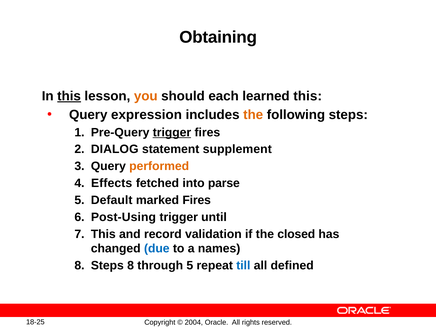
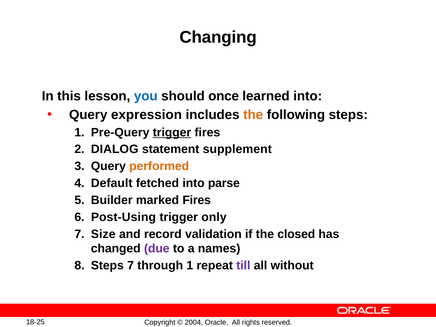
Obtaining: Obtaining -> Changing (218, 37)
this underline: present -> none (69, 96)
you colour: orange -> blue (146, 96)
each: each -> once (224, 96)
learned this: this -> into (308, 96)
Effects: Effects -> Default (112, 183)
Default: Default -> Builder (112, 200)
until: until -> only (214, 217)
7 This: This -> Size (103, 234)
due colour: blue -> purple (157, 249)
Steps 8: 8 -> 7 (131, 266)
through 5: 5 -> 1 (190, 266)
till colour: blue -> purple (243, 266)
defined: defined -> without (292, 266)
